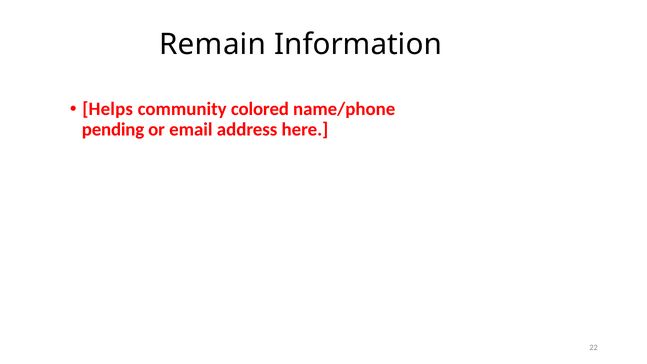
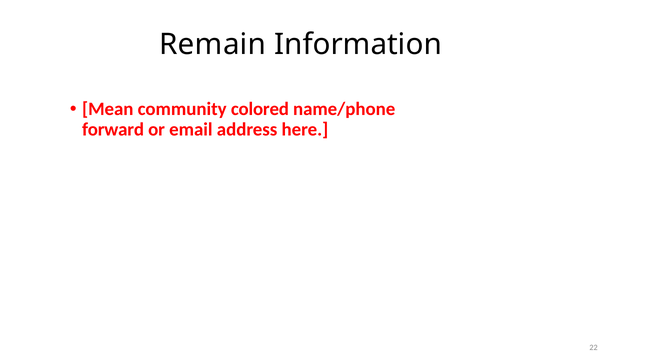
Helps: Helps -> Mean (108, 109)
pending: pending -> forward (113, 129)
